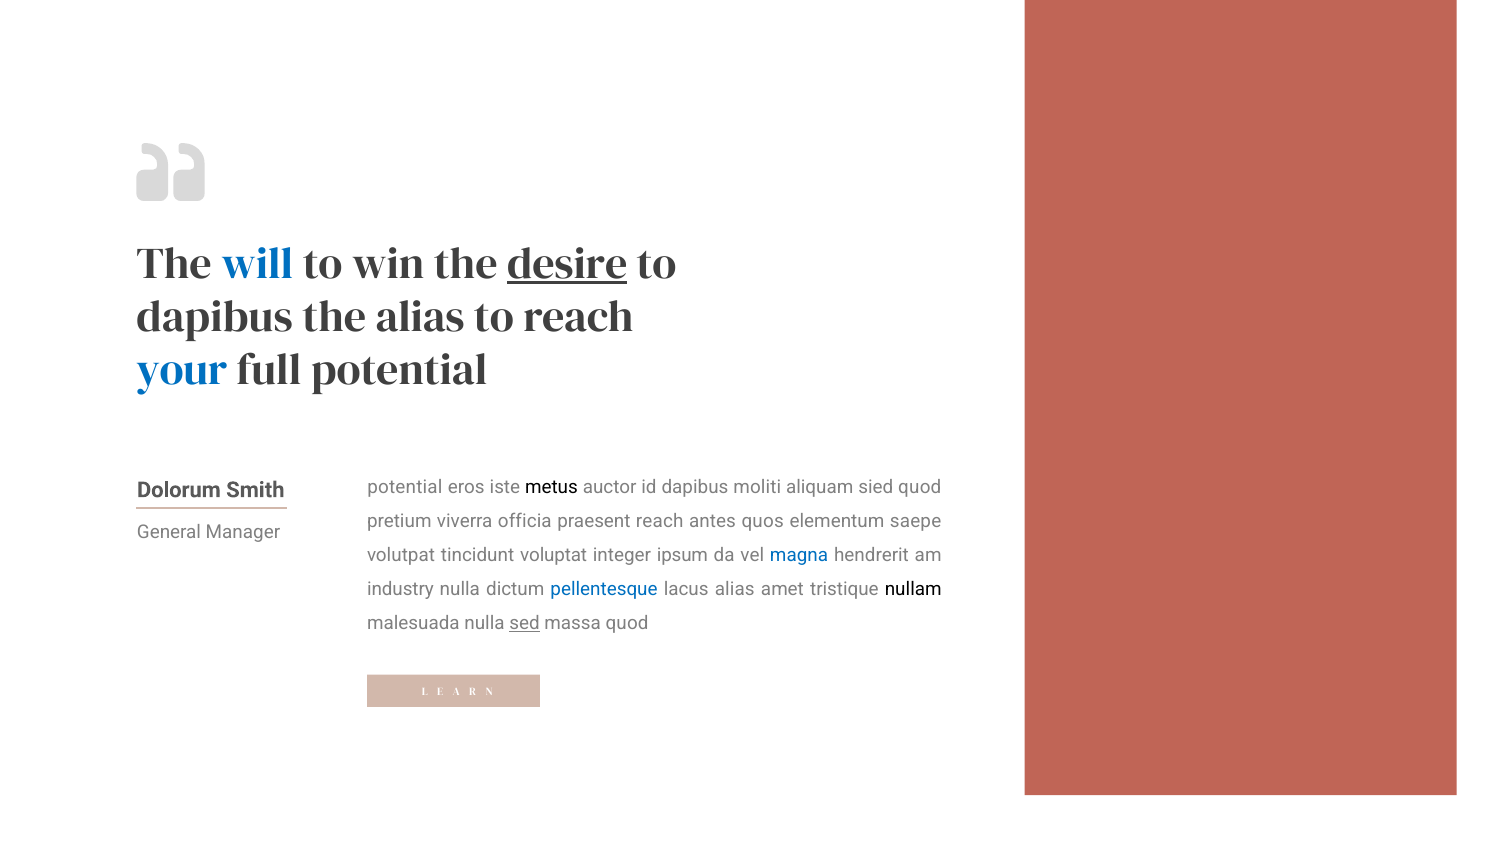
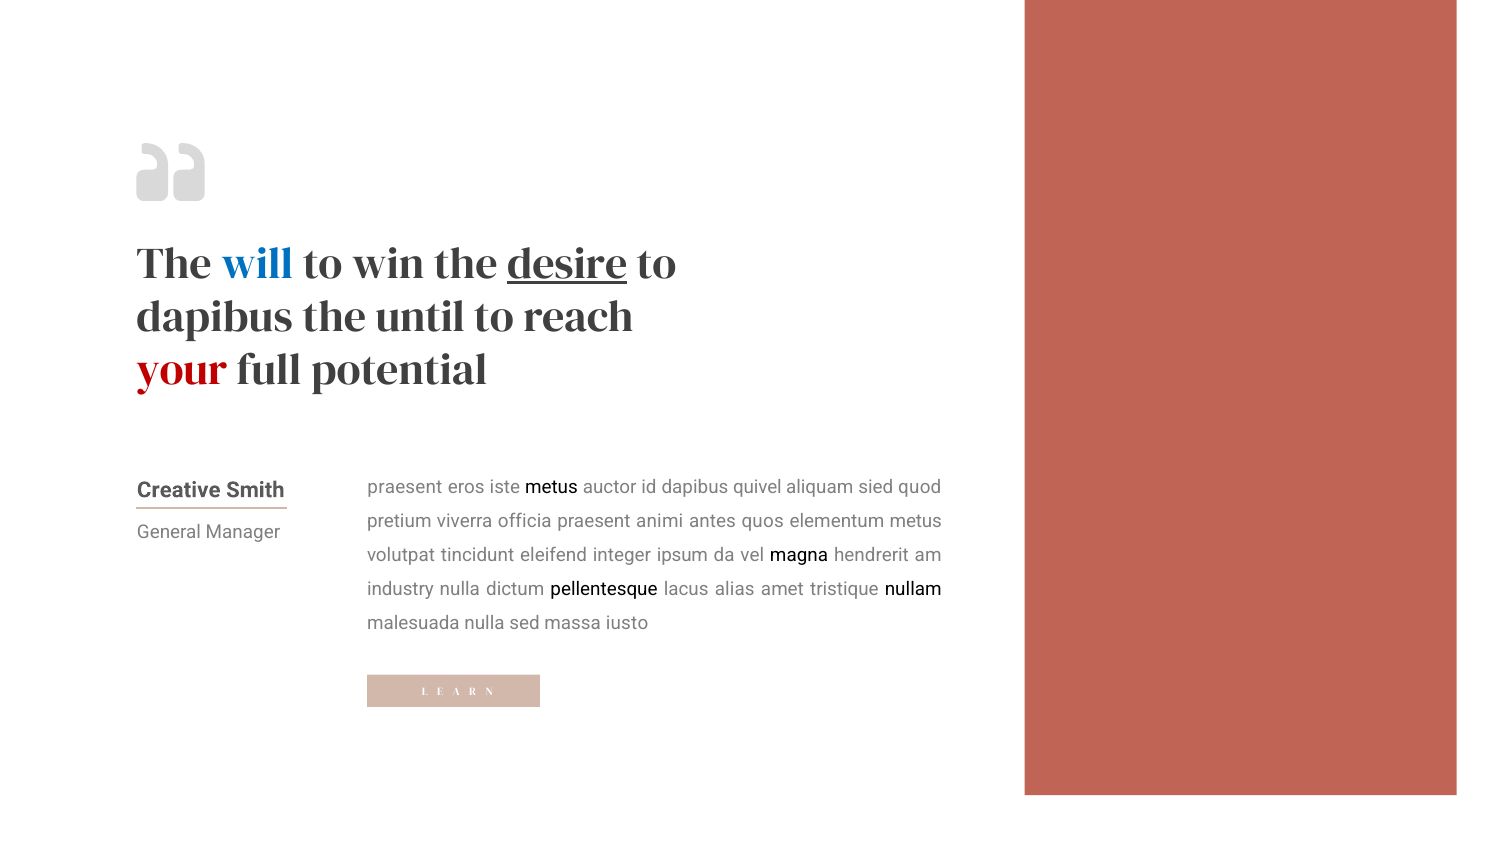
the alias: alias -> until (420, 317)
your colour: blue -> red (182, 370)
potential: potential -> praesent (405, 487)
moliti: moliti -> quivel (757, 487)
Dolorum: Dolorum -> Creative (179, 490)
praesent reach: reach -> animi (660, 522)
elementum saepe: saepe -> metus (916, 522)
voluptat: voluptat -> eleifend (554, 556)
magna colour: blue -> black (799, 556)
pellentesque colour: blue -> black (604, 590)
sed underline: present -> none (525, 624)
massa quod: quod -> iusto (627, 624)
